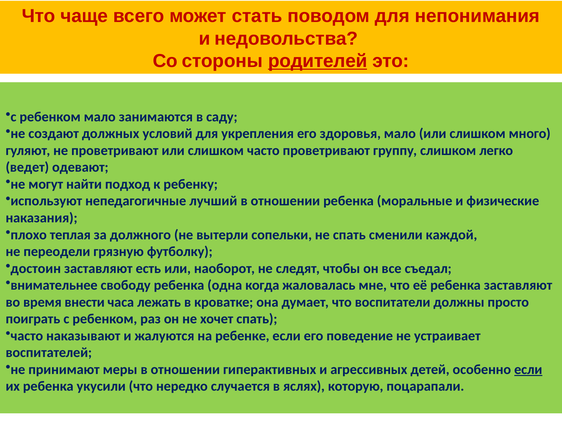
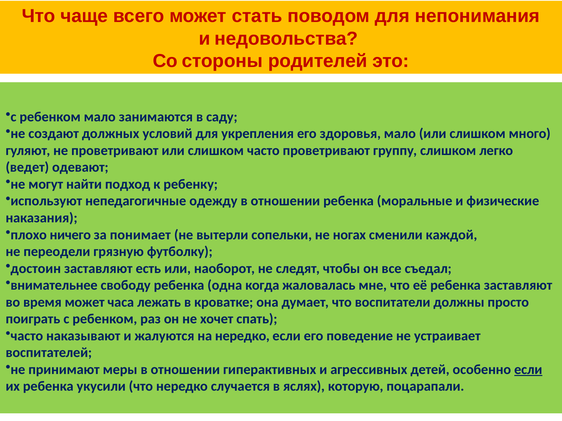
родителей underline: present -> none (318, 61)
лучший: лучший -> одежду (213, 201)
теплая: теплая -> ничего (70, 235)
должного: должного -> понимает (140, 235)
не спать: спать -> ногах (349, 235)
время внести: внести -> может (85, 302)
на ребенке: ребенке -> нередко (242, 336)
